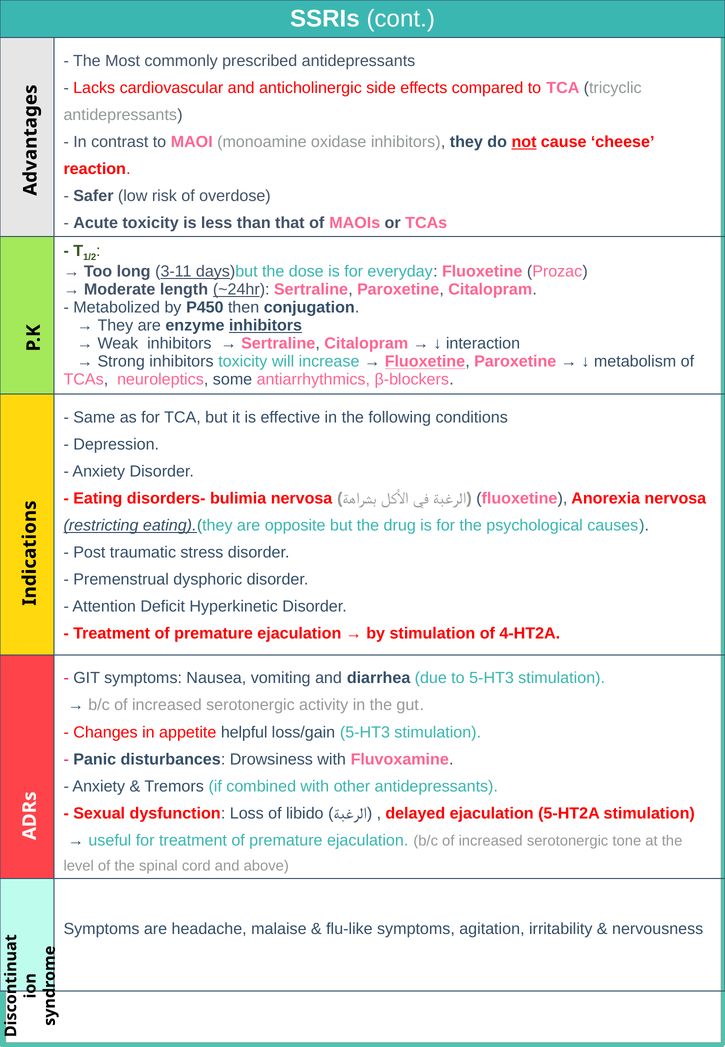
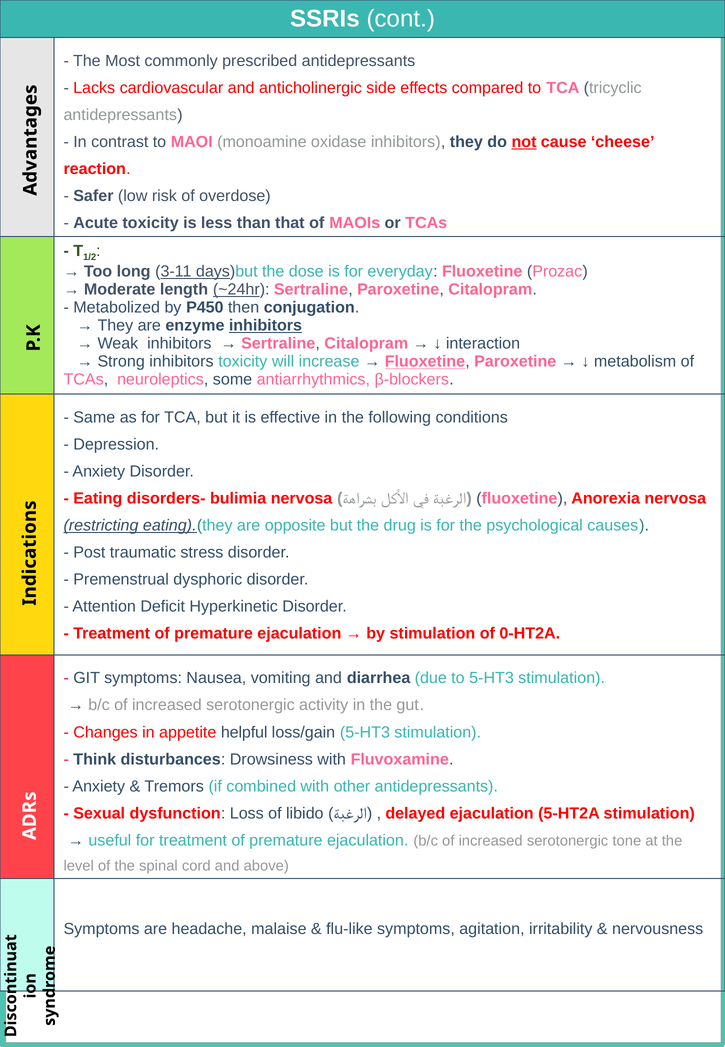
4-HT2A: 4-HT2A -> 0-HT2A (530, 634)
Panic: Panic -> Think (95, 759)
